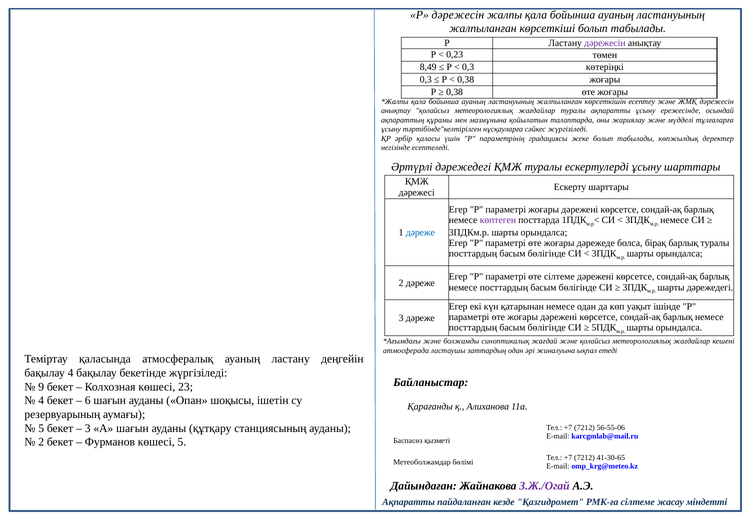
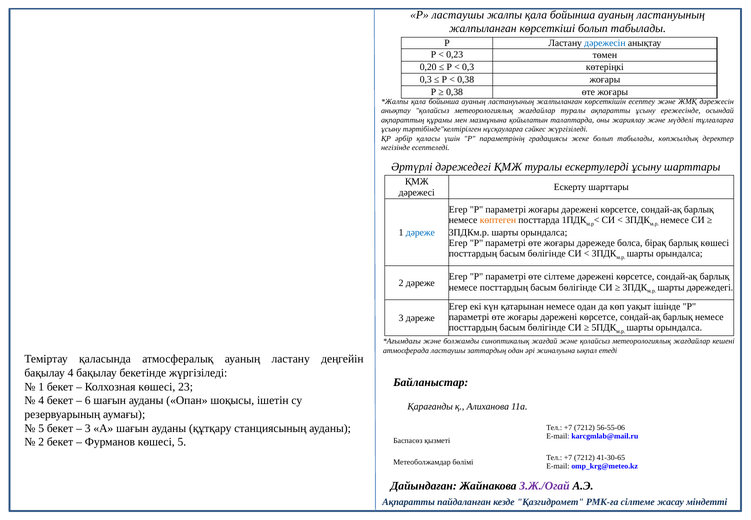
Р дәрежесін: дәрежесін -> ластаушы (458, 15)
дәрежесін colour: purple -> blue (605, 43)
8,49: 8,49 -> 0,20 (428, 67)
көптеген colour: purple -> orange (498, 220)
барлық туралы: туралы -> көшесі (715, 243)
9: 9 -> 1 (41, 387)
